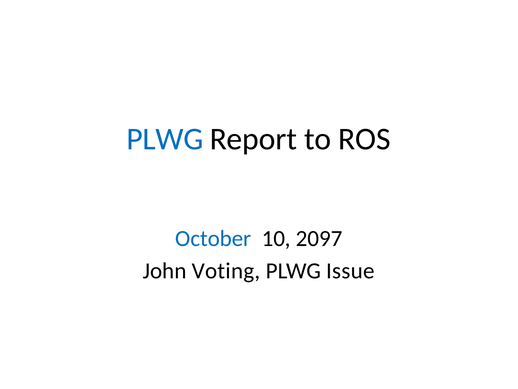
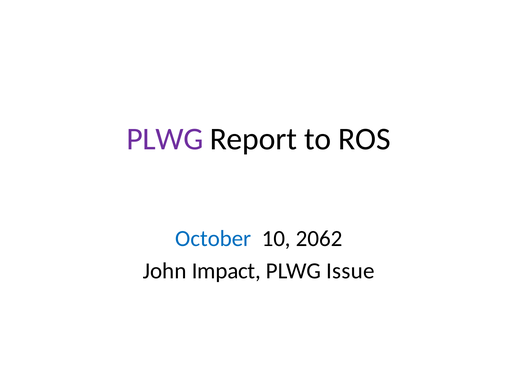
PLWG colour: blue -> purple (165, 139)
2097: 2097 -> 2062 (319, 238)
Voting: Voting -> Impact (226, 270)
